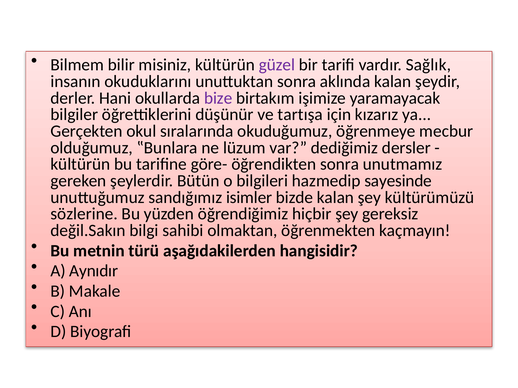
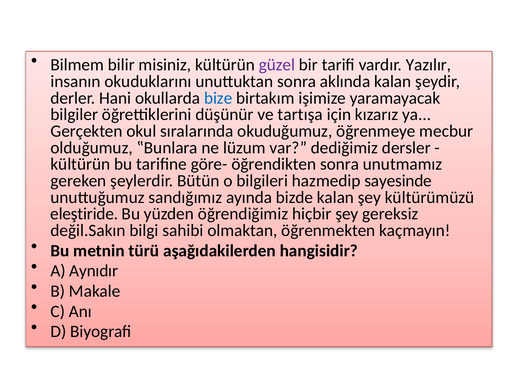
Sağlık: Sağlık -> Yazılır (429, 65)
bize colour: purple -> blue (218, 98)
isimler: isimler -> ayında (249, 198)
sözlerine: sözlerine -> eleştiride (84, 214)
